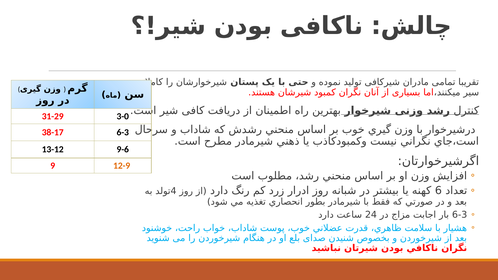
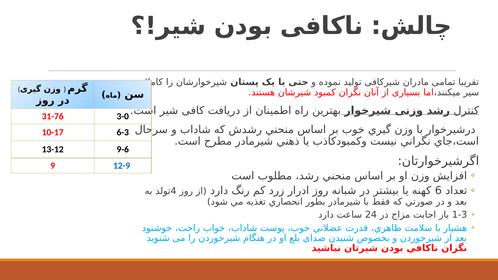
31-29: 31-29 -> 31-76 (53, 116)
38-17: 38-17 -> 10-17 (53, 132)
12-9 colour: orange -> blue (122, 166)
6-3: 6-3 -> 1-3 (460, 215)
